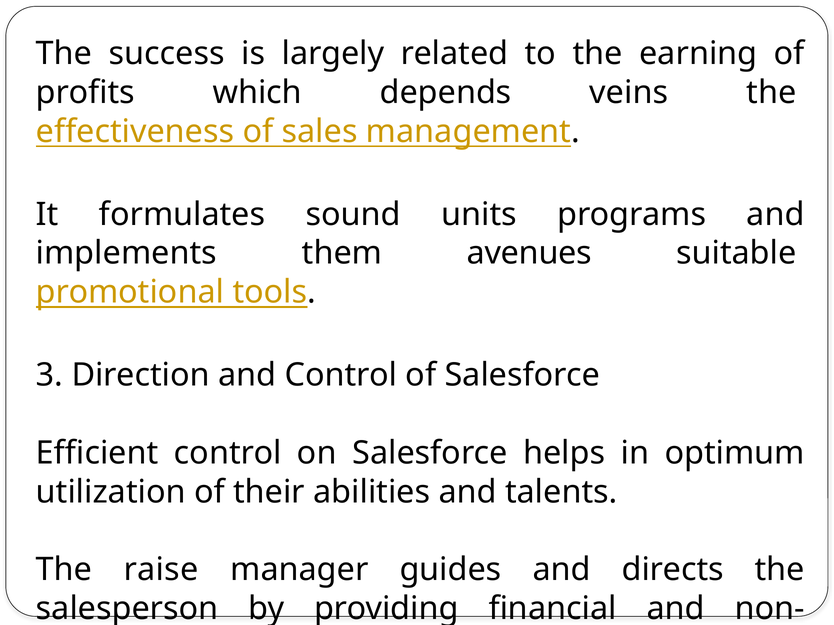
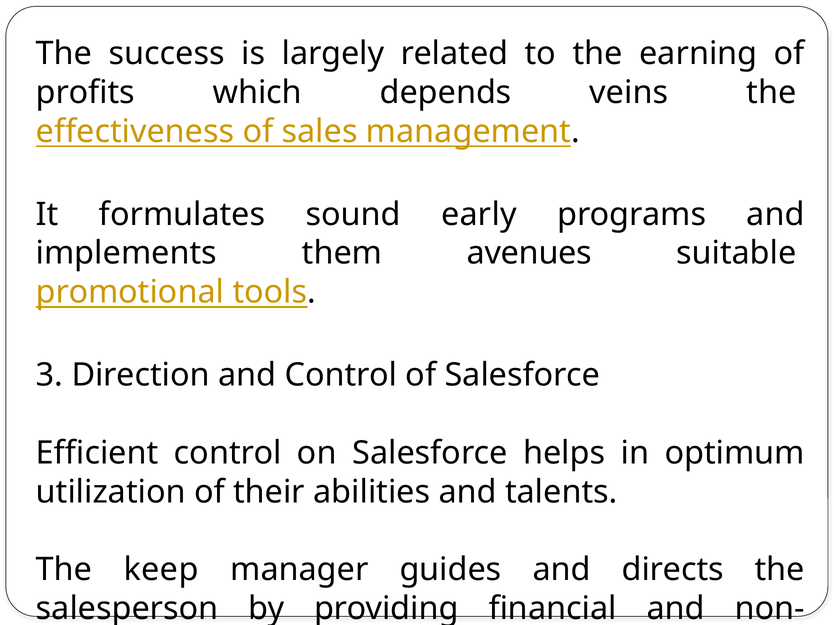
units: units -> early (479, 215)
raise: raise -> keep (161, 570)
